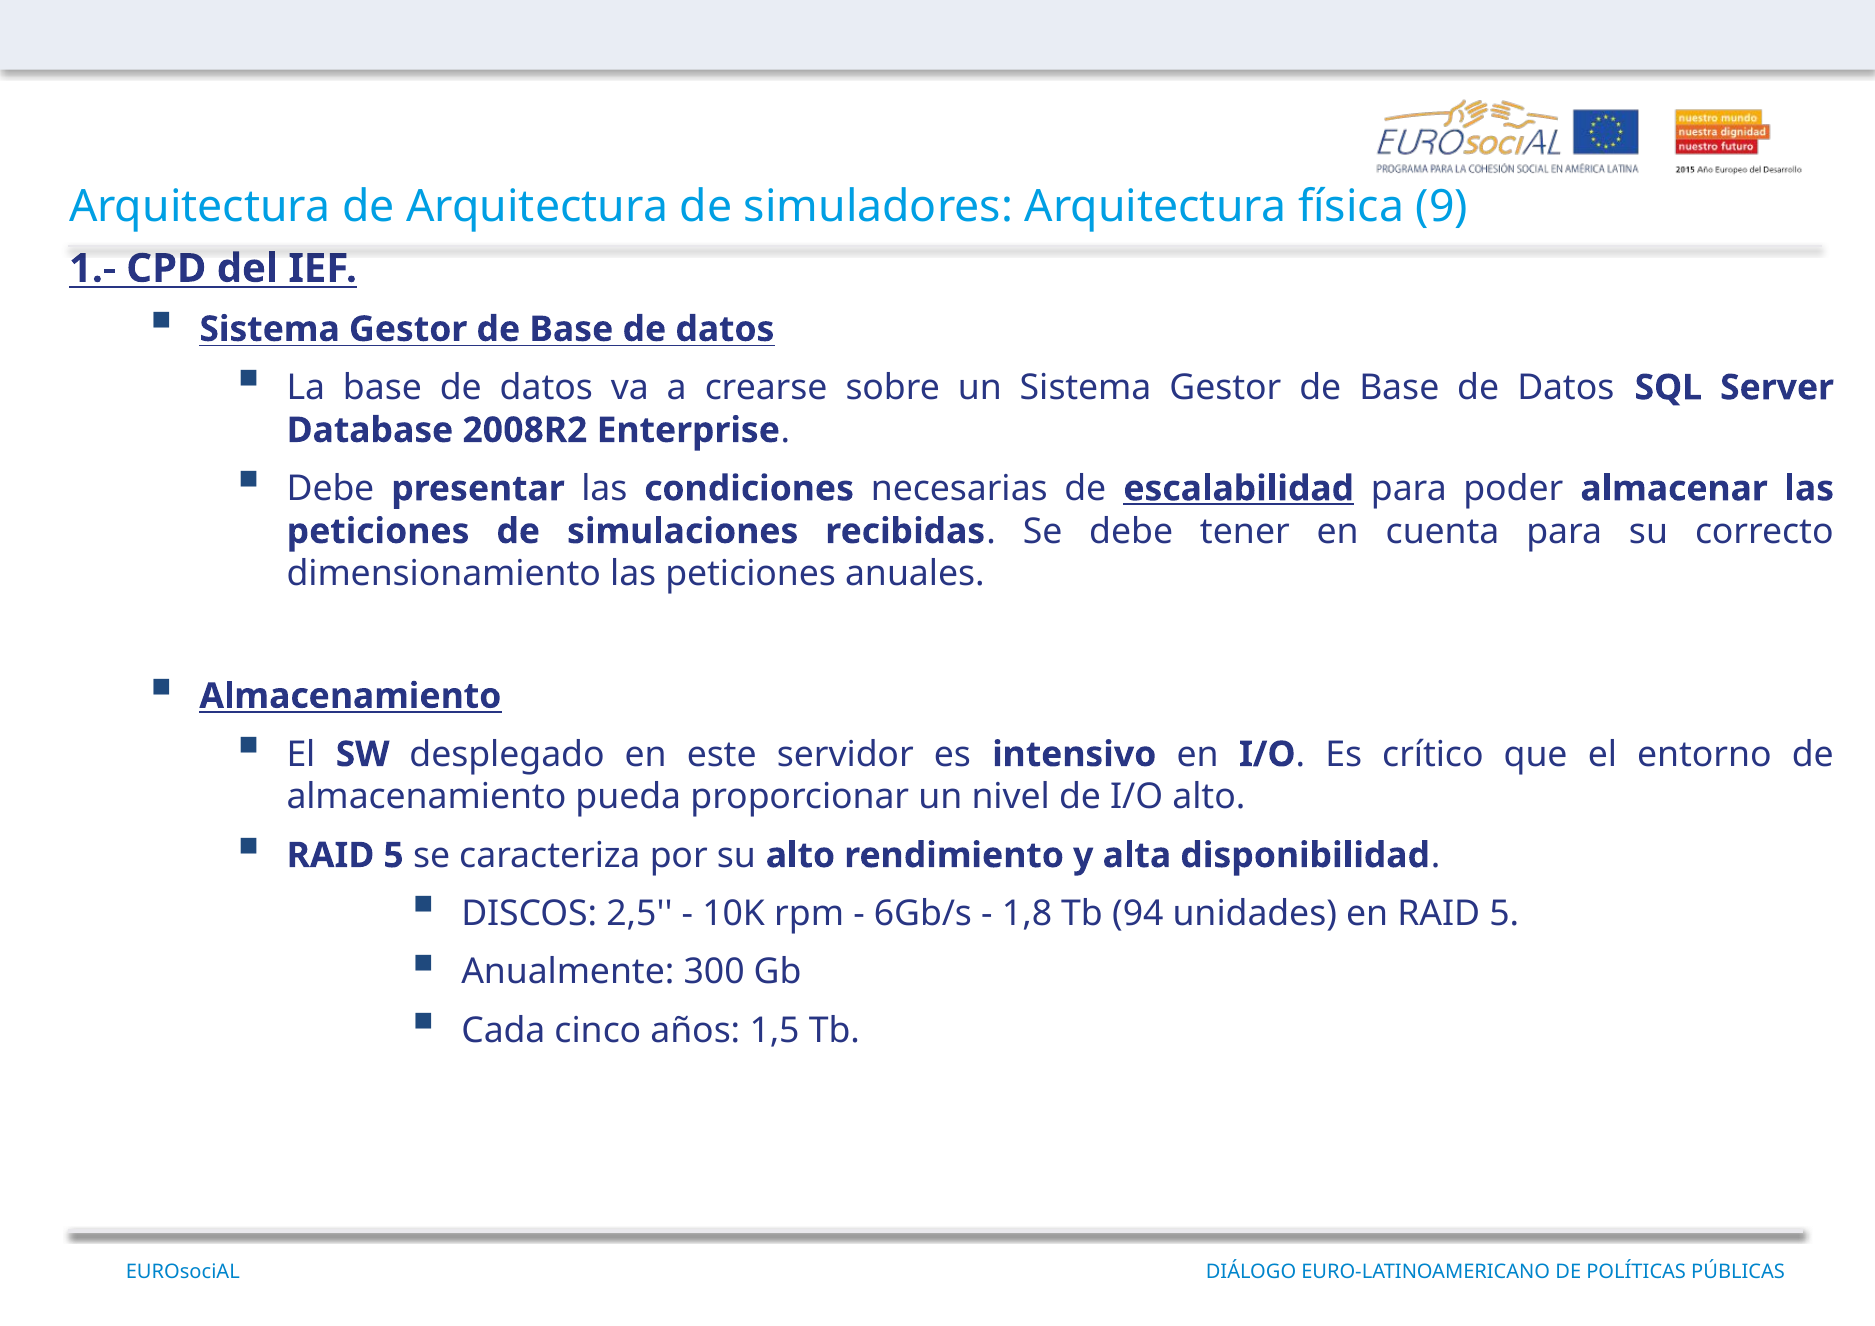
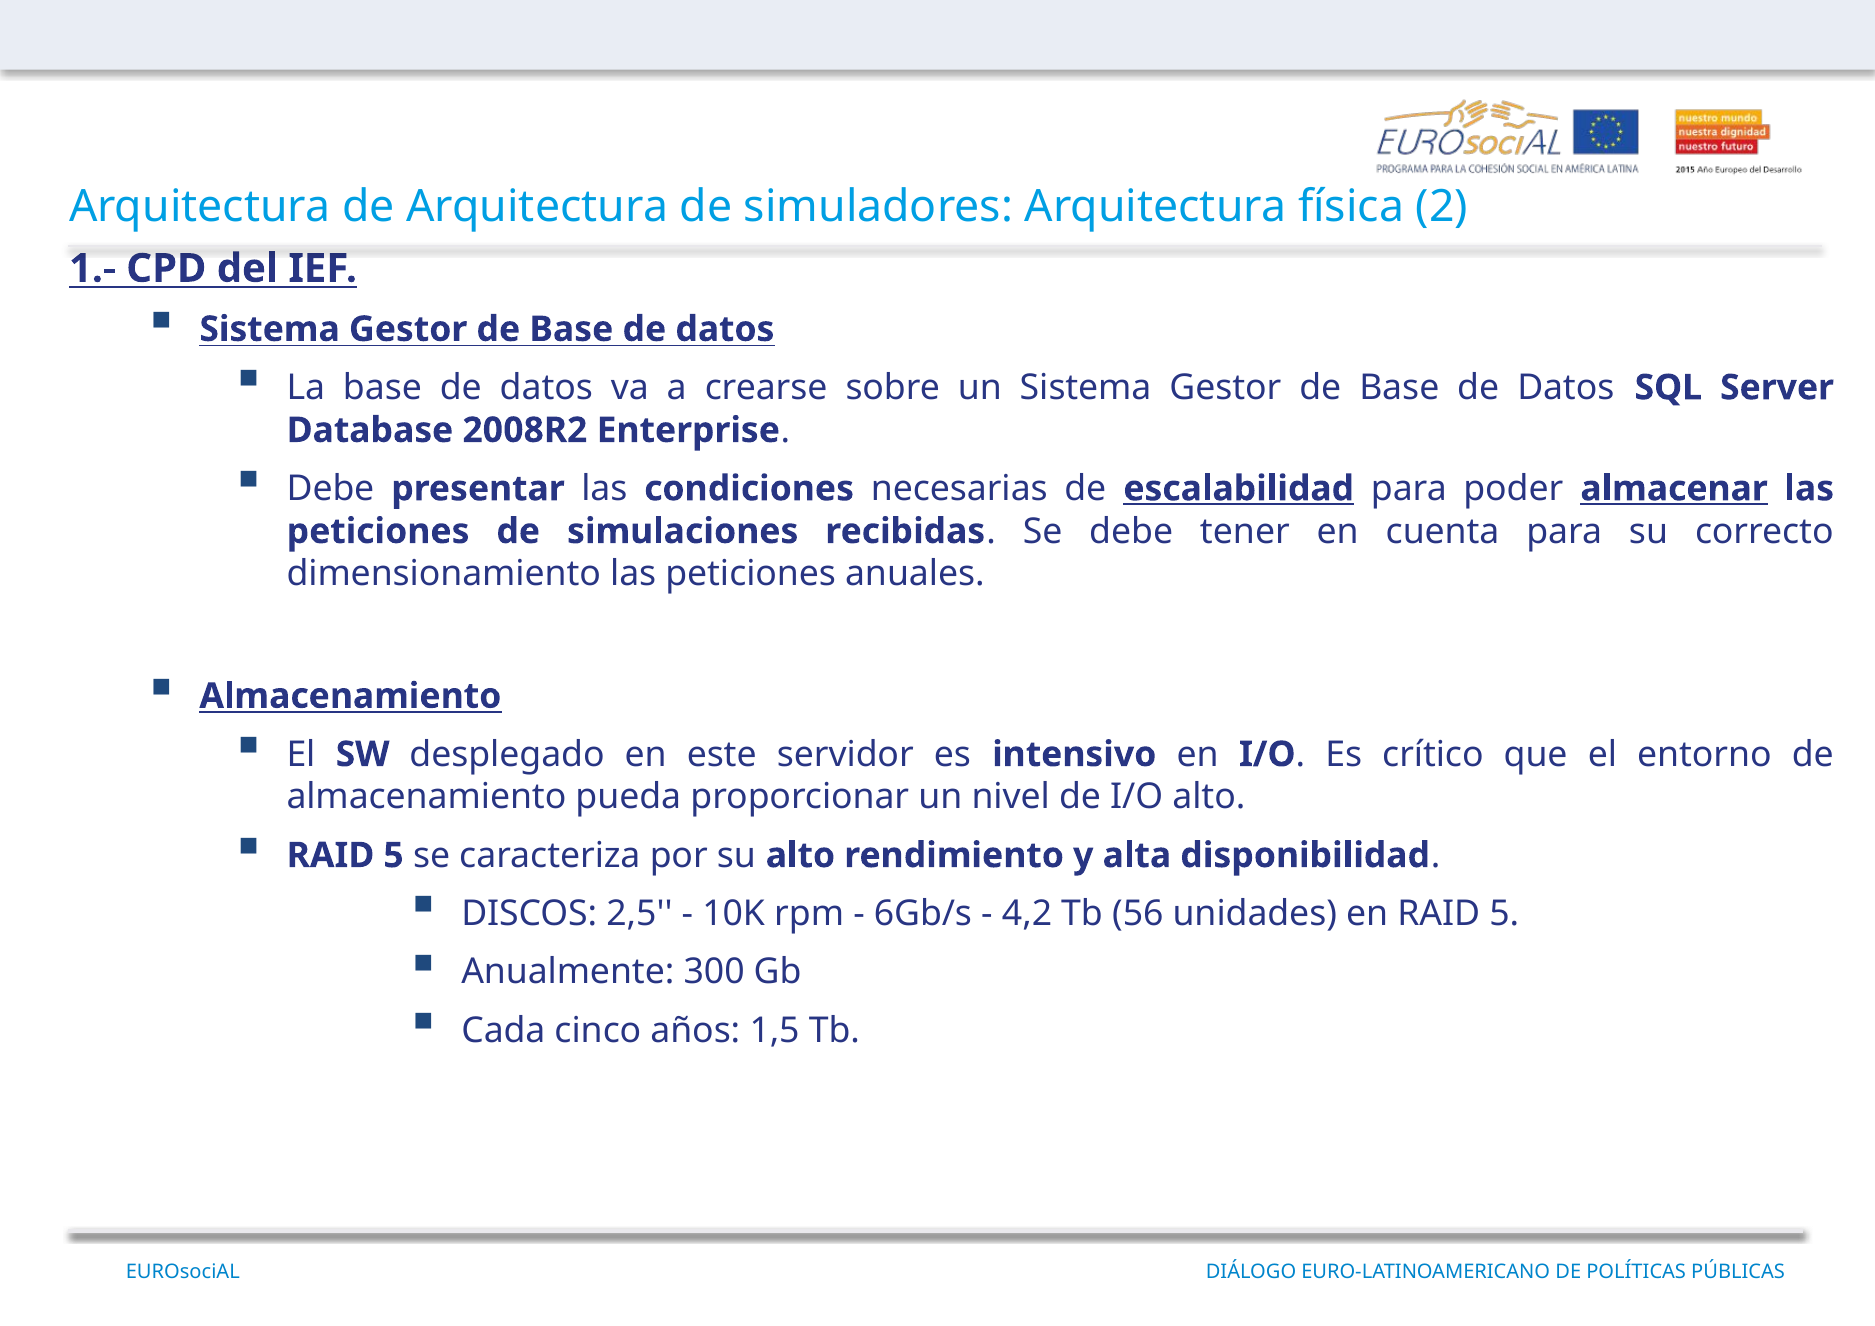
9: 9 -> 2 (1442, 207)
almacenar underline: none -> present (1674, 489)
1,8: 1,8 -> 4,2 (1027, 914)
94: 94 -> 56 (1138, 914)
